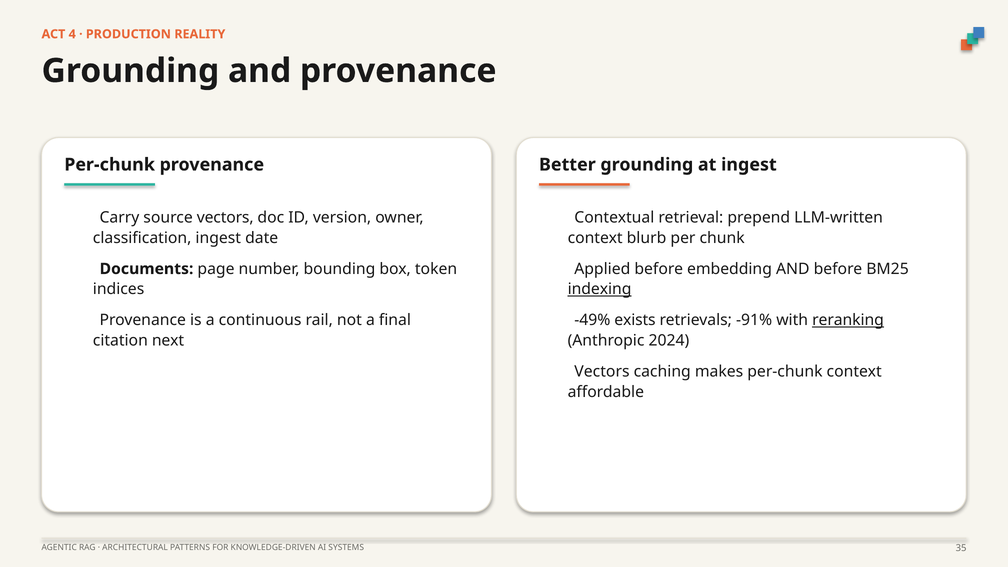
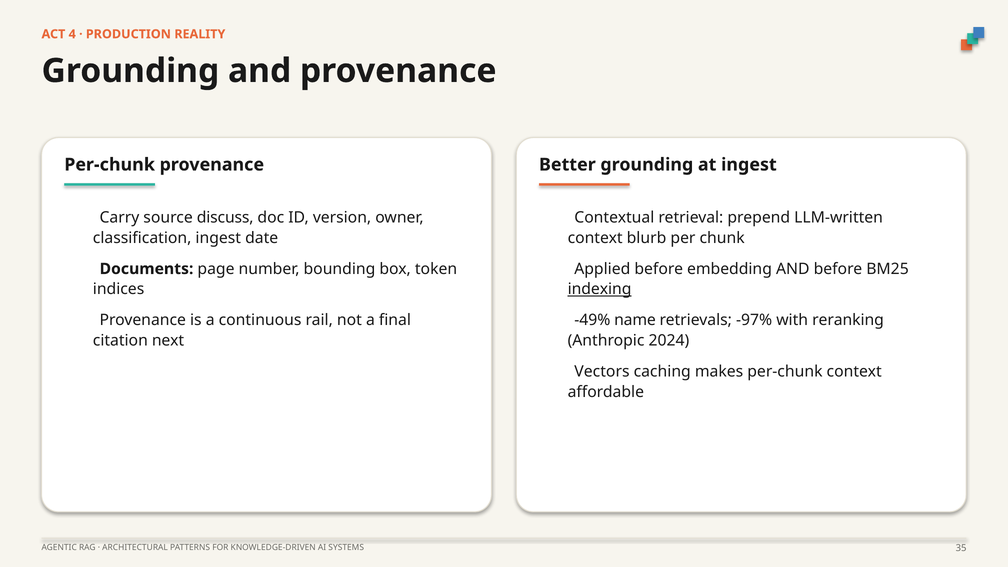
source vectors: vectors -> discuss (225, 218)
exists: exists -> name (635, 320)
-91%: -91% -> -97% (754, 320)
reranking underline: present -> none (848, 320)
